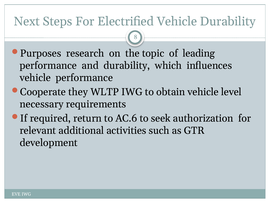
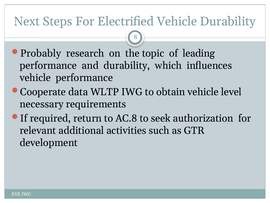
Purposes: Purposes -> Probably (41, 53)
they: they -> data (78, 92)
AC.6: AC.6 -> AC.8 (126, 118)
